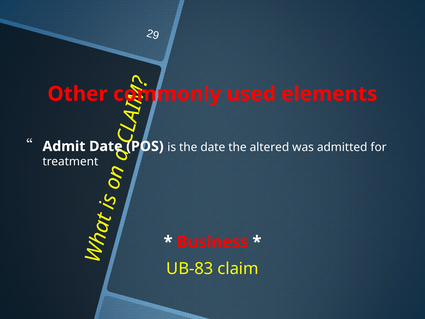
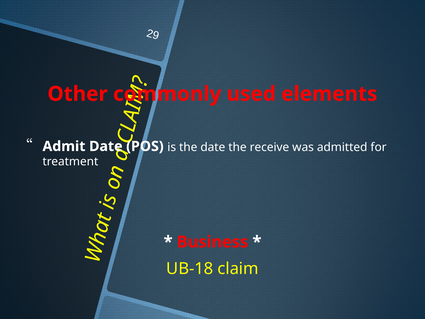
altered: altered -> receive (269, 147)
UB-83: UB-83 -> UB-18 (190, 269)
